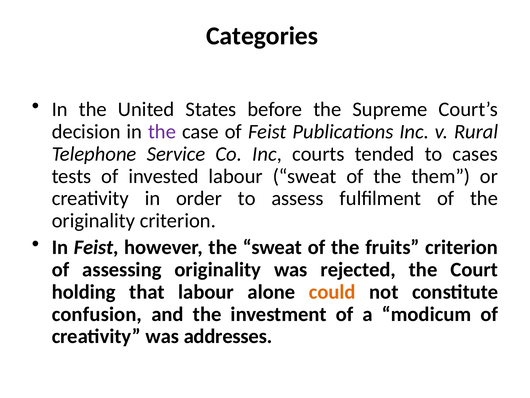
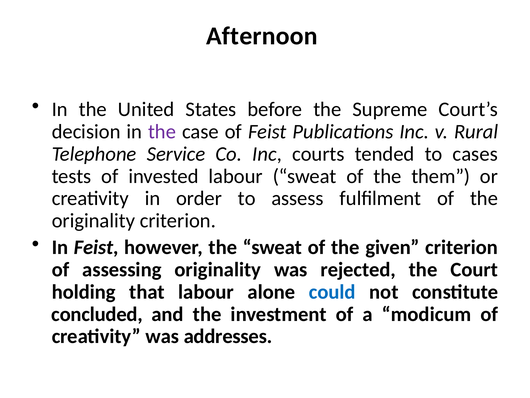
Categories: Categories -> Afternoon (262, 36)
fruits: fruits -> given (393, 247)
could colour: orange -> blue (332, 292)
confusion: confusion -> concluded (97, 314)
